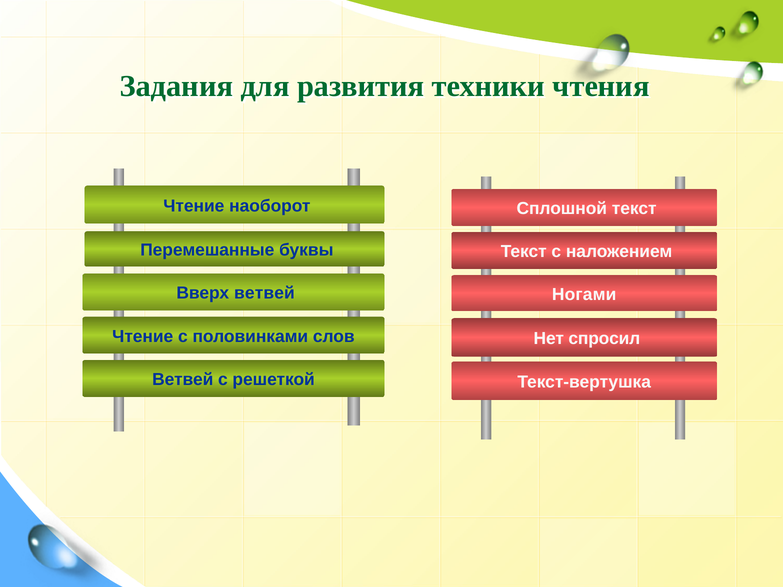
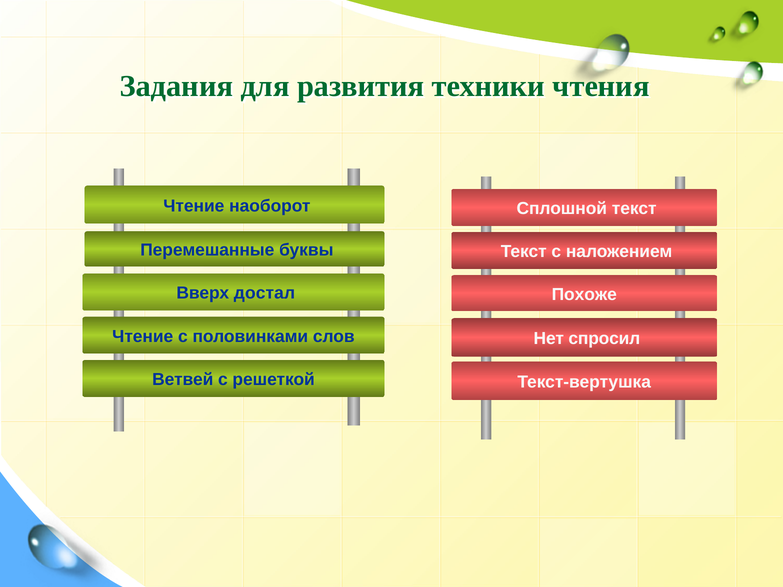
Вверх ветвей: ветвей -> достал (264, 293)
Ногами: Ногами -> Похоже (584, 294)
